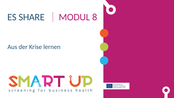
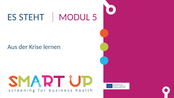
SHARE: SHARE -> STEHT (32, 17)
8: 8 -> 5 (95, 17)
